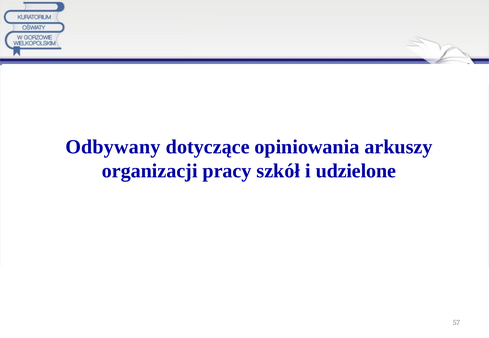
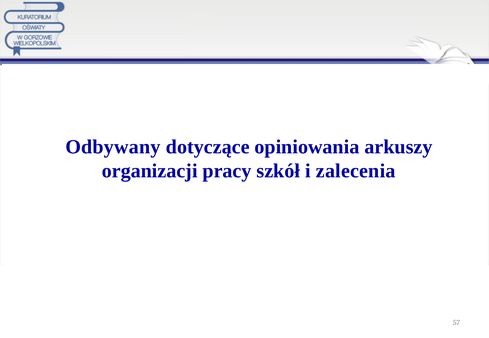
udzielone: udzielone -> zalecenia (356, 171)
